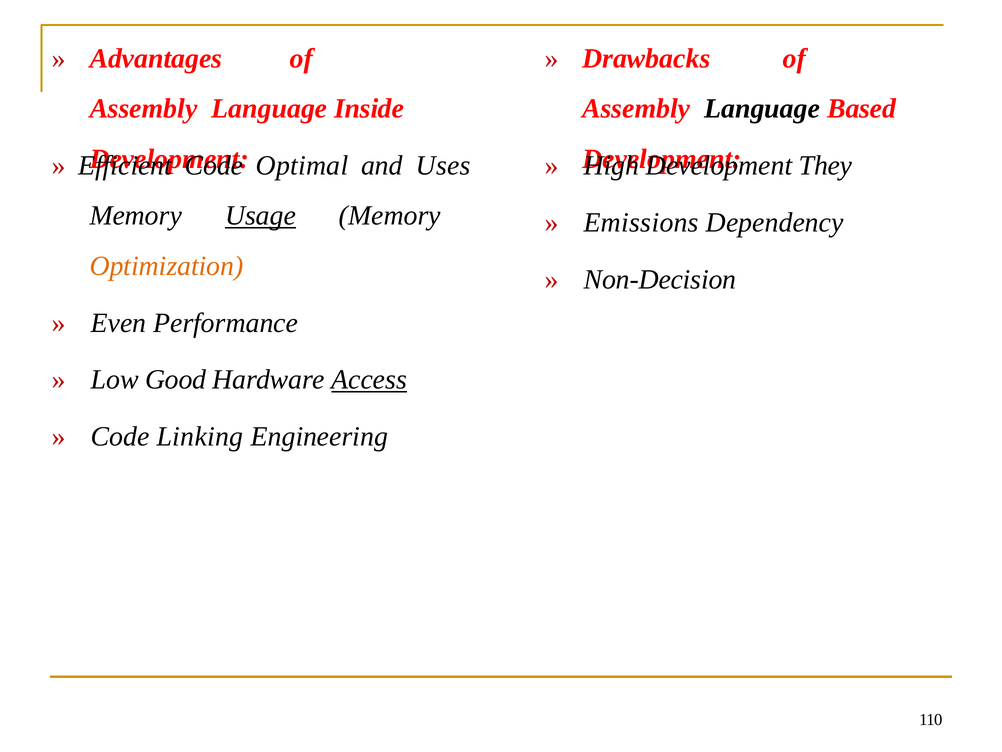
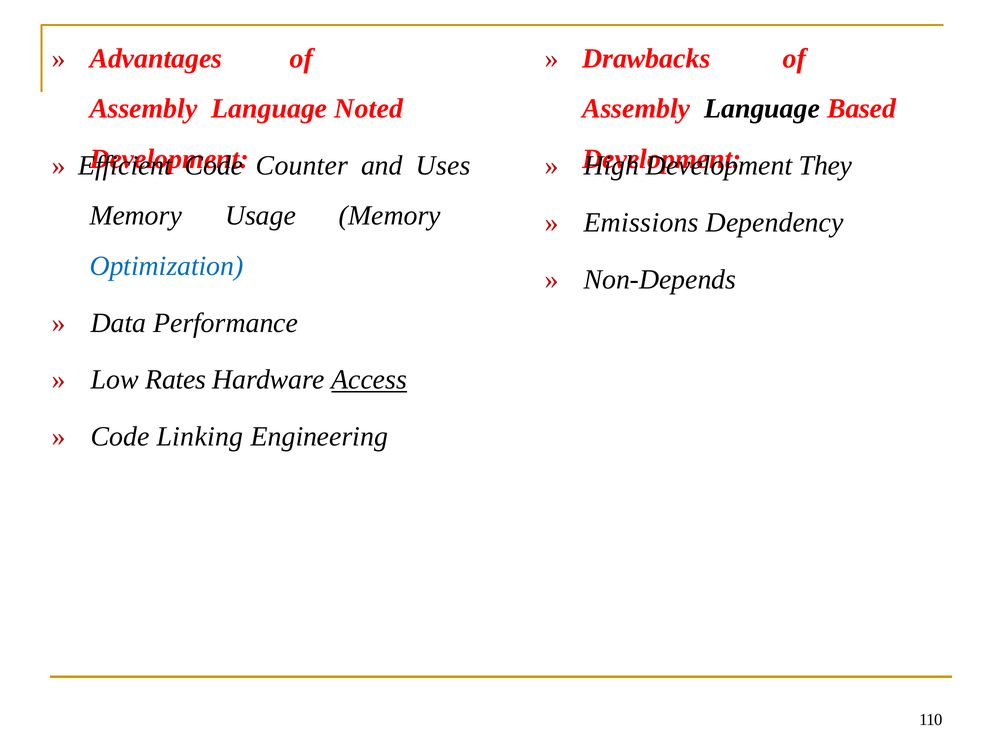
Inside: Inside -> Noted (369, 109)
Optimal: Optimal -> Counter (302, 165)
Usage underline: present -> none (261, 216)
Optimization colour: orange -> blue (167, 266)
Non-Decision: Non-Decision -> Non-Depends (660, 279)
Even: Even -> Data (119, 323)
Good: Good -> Rates (176, 379)
